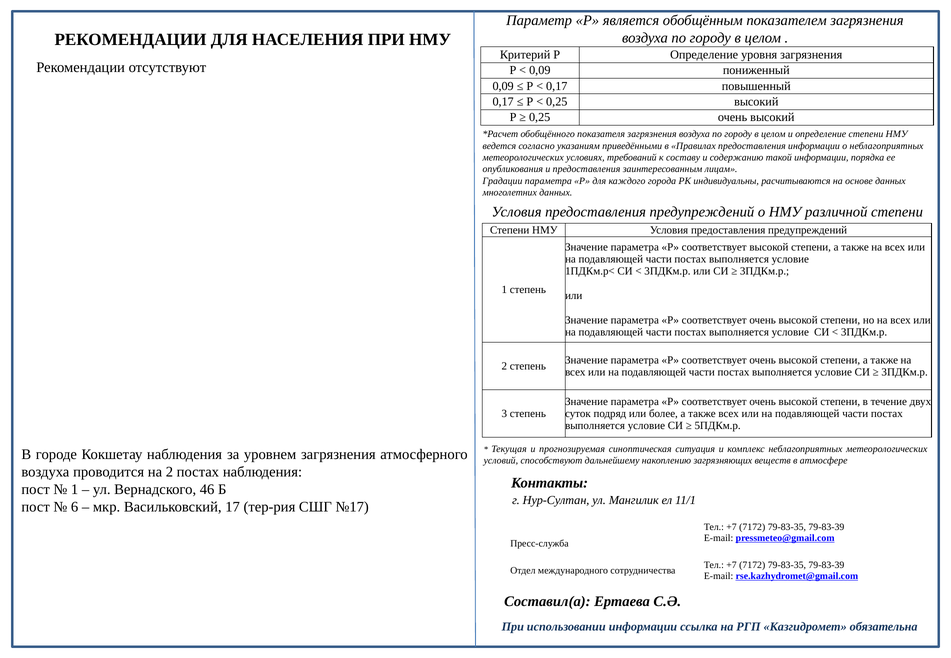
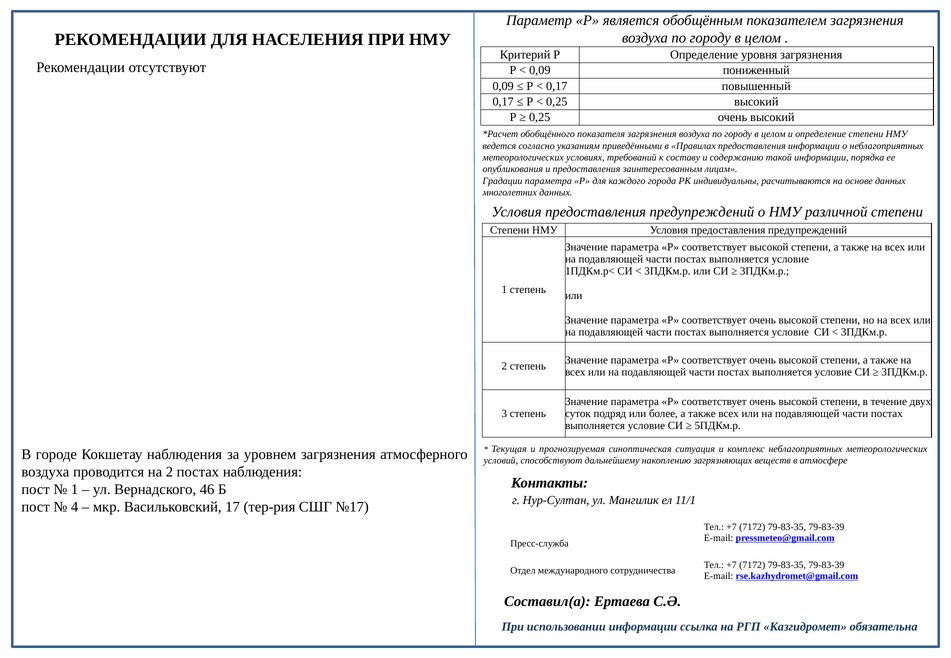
6: 6 -> 4 (75, 507)
